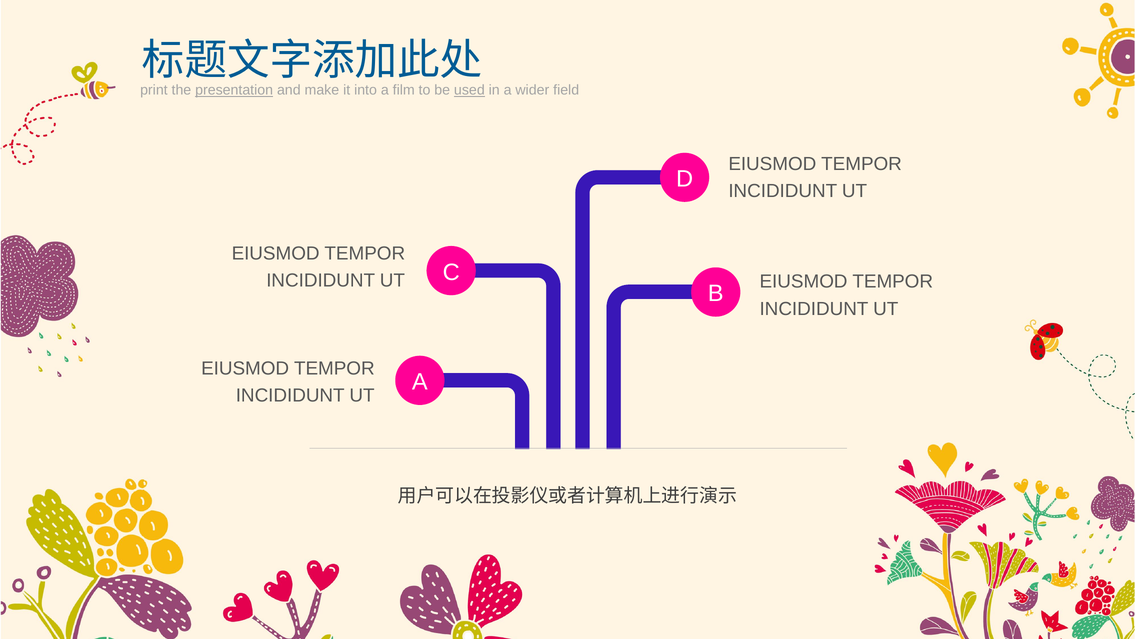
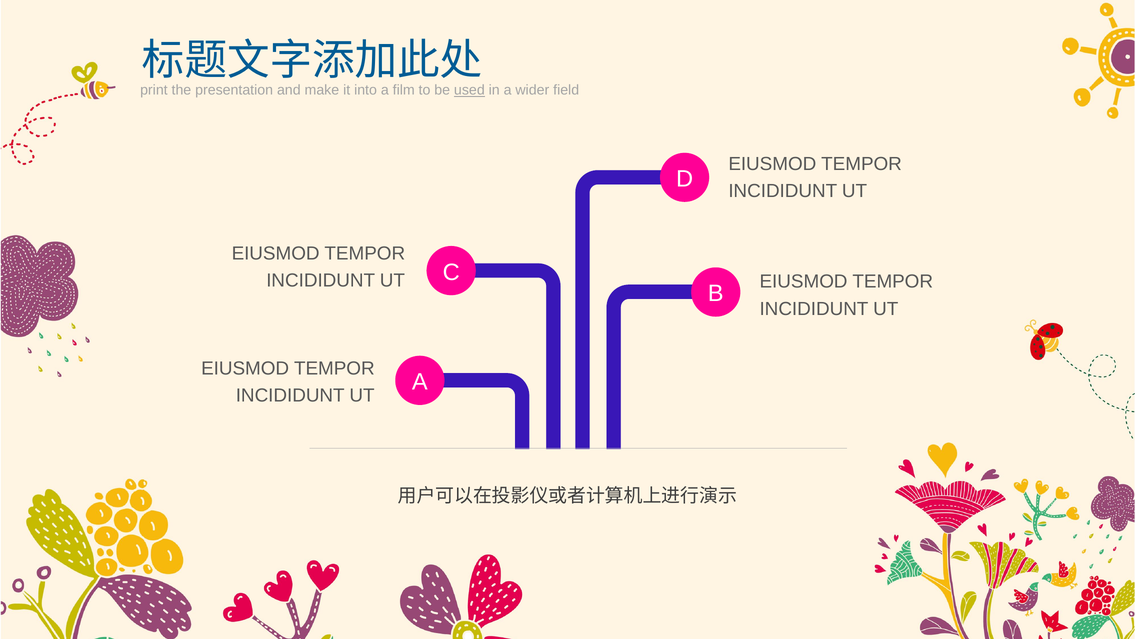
presentation underline: present -> none (234, 90)
